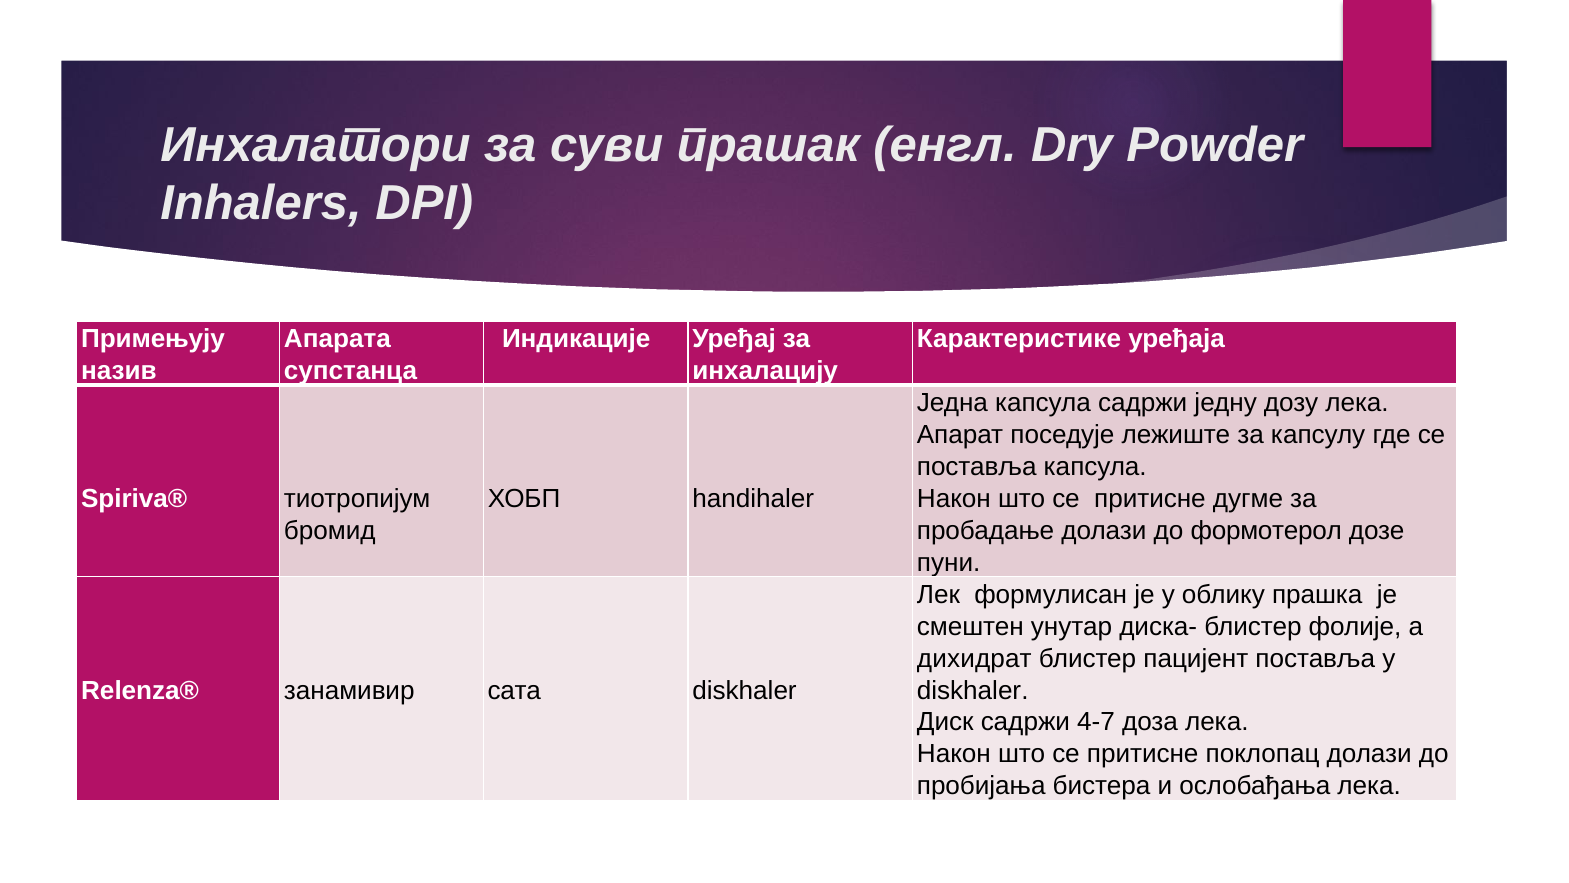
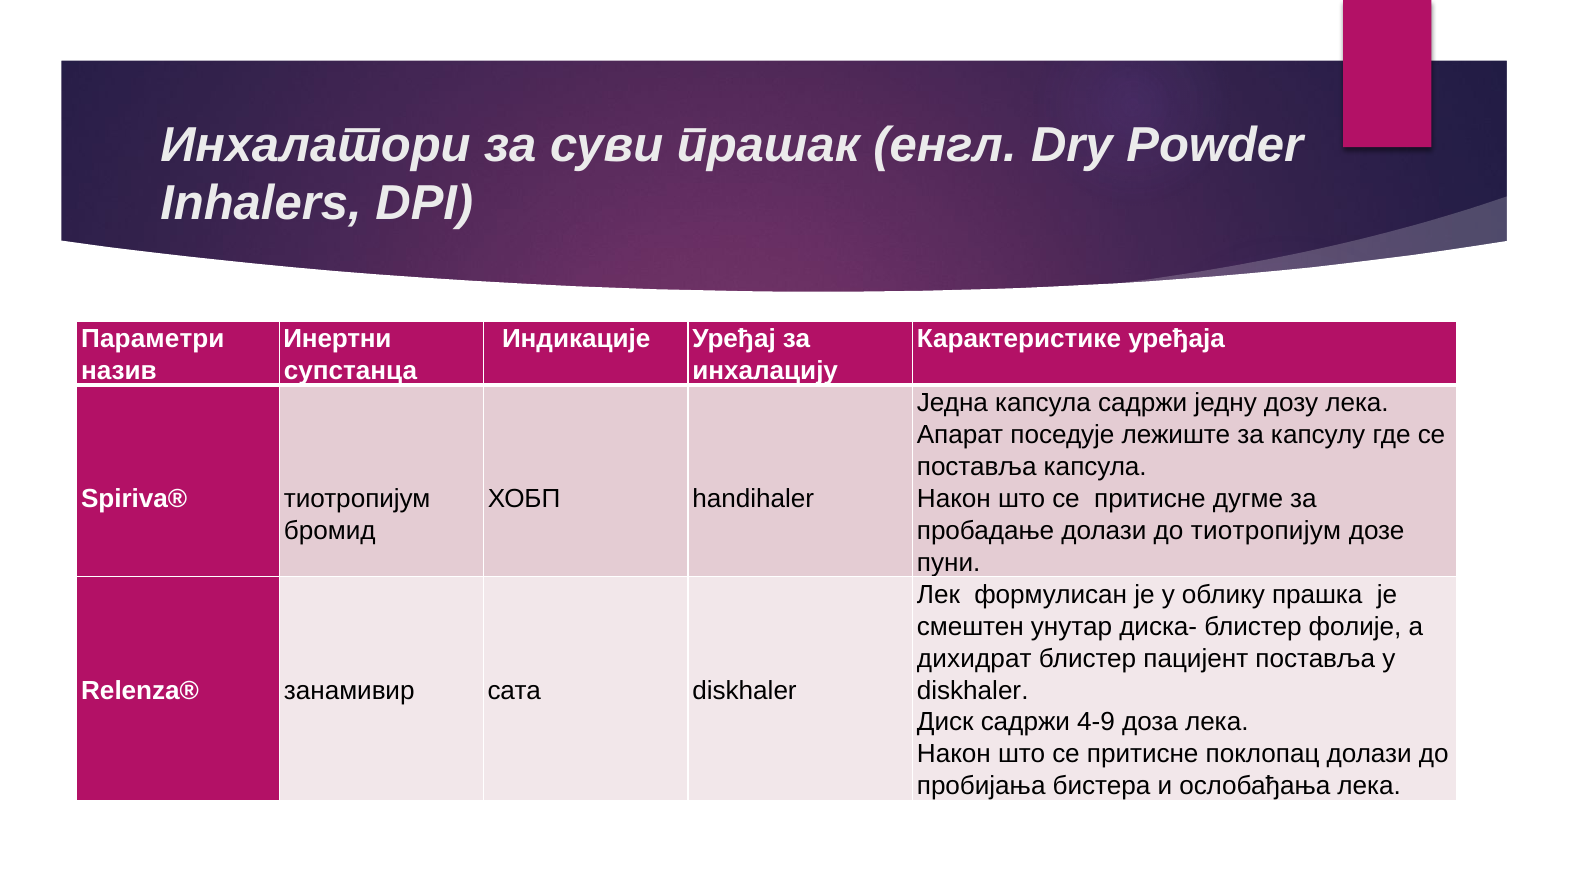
Примењују: Примењују -> Параметри (153, 339)
Апарата: Апарата -> Инертни (338, 339)
до формотерол: формотерол -> тиотропијум (1266, 530)
4-7: 4-7 -> 4-9 (1096, 722)
